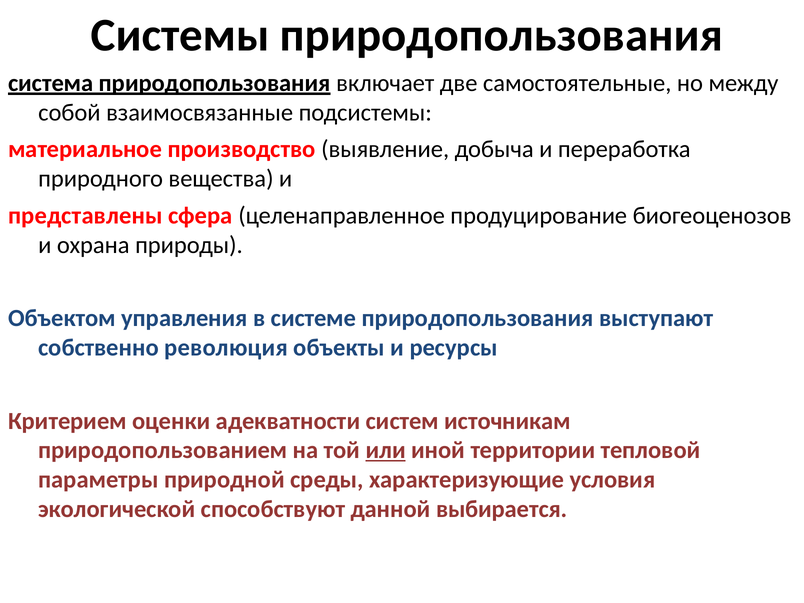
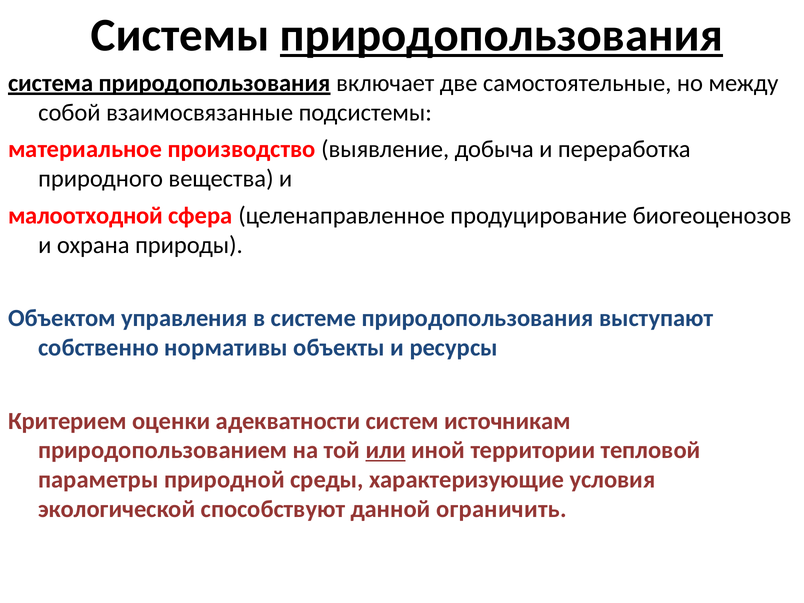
природопользования underline: none -> present (502, 35)
представлены: представлены -> малоотходной (85, 215)
революция: революция -> нормативы (226, 348)
выбирается: выбирается -> ограничить (502, 509)
